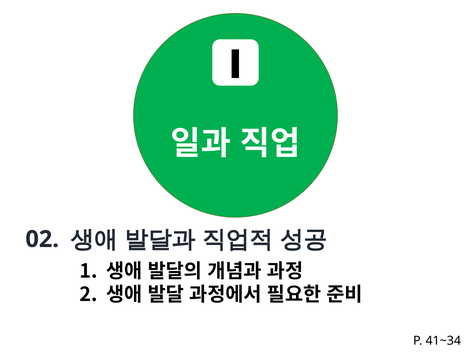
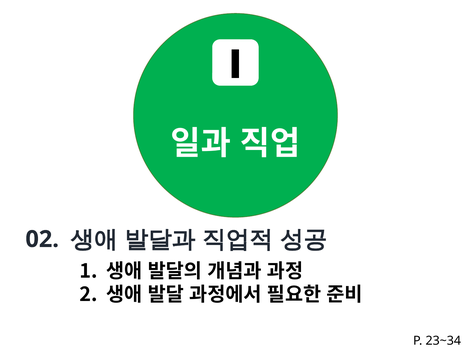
41~34: 41~34 -> 23~34 (443, 341)
